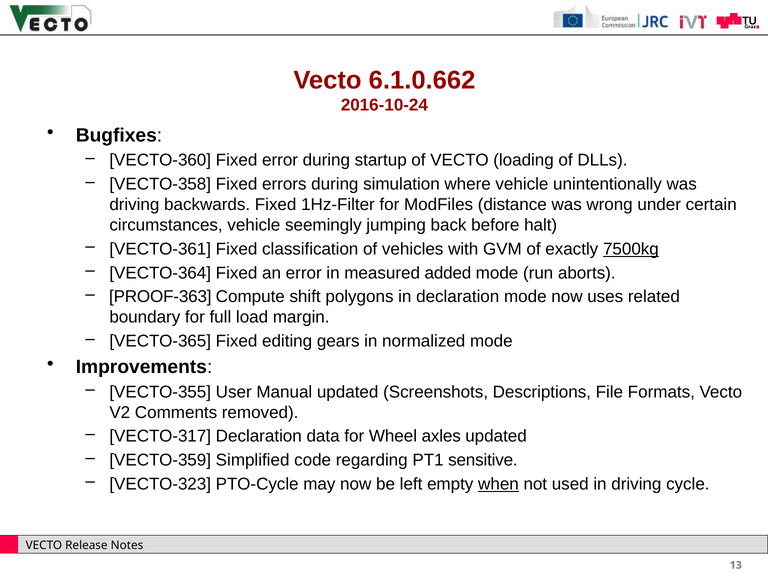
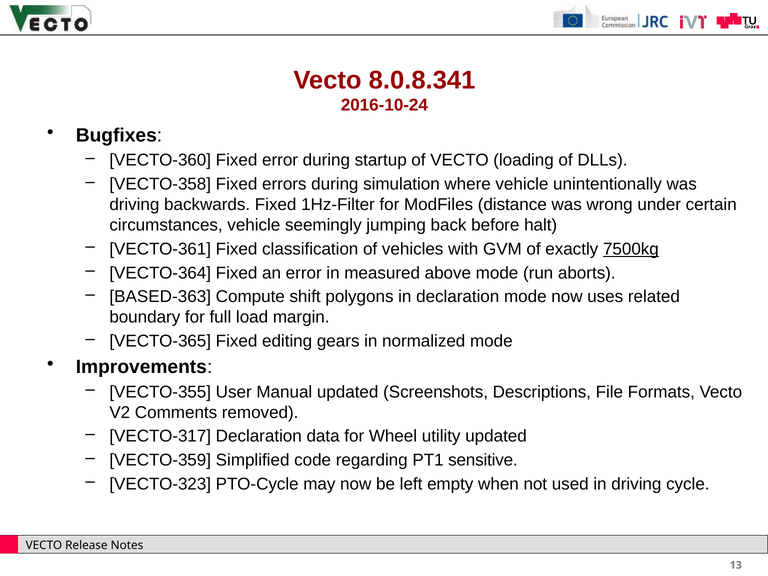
6.1.0.662: 6.1.0.662 -> 8.0.8.341 (422, 80)
added: added -> above (448, 273)
PROOF-363: PROOF-363 -> BASED-363 (160, 297)
axles: axles -> utility (441, 436)
when underline: present -> none (498, 484)
